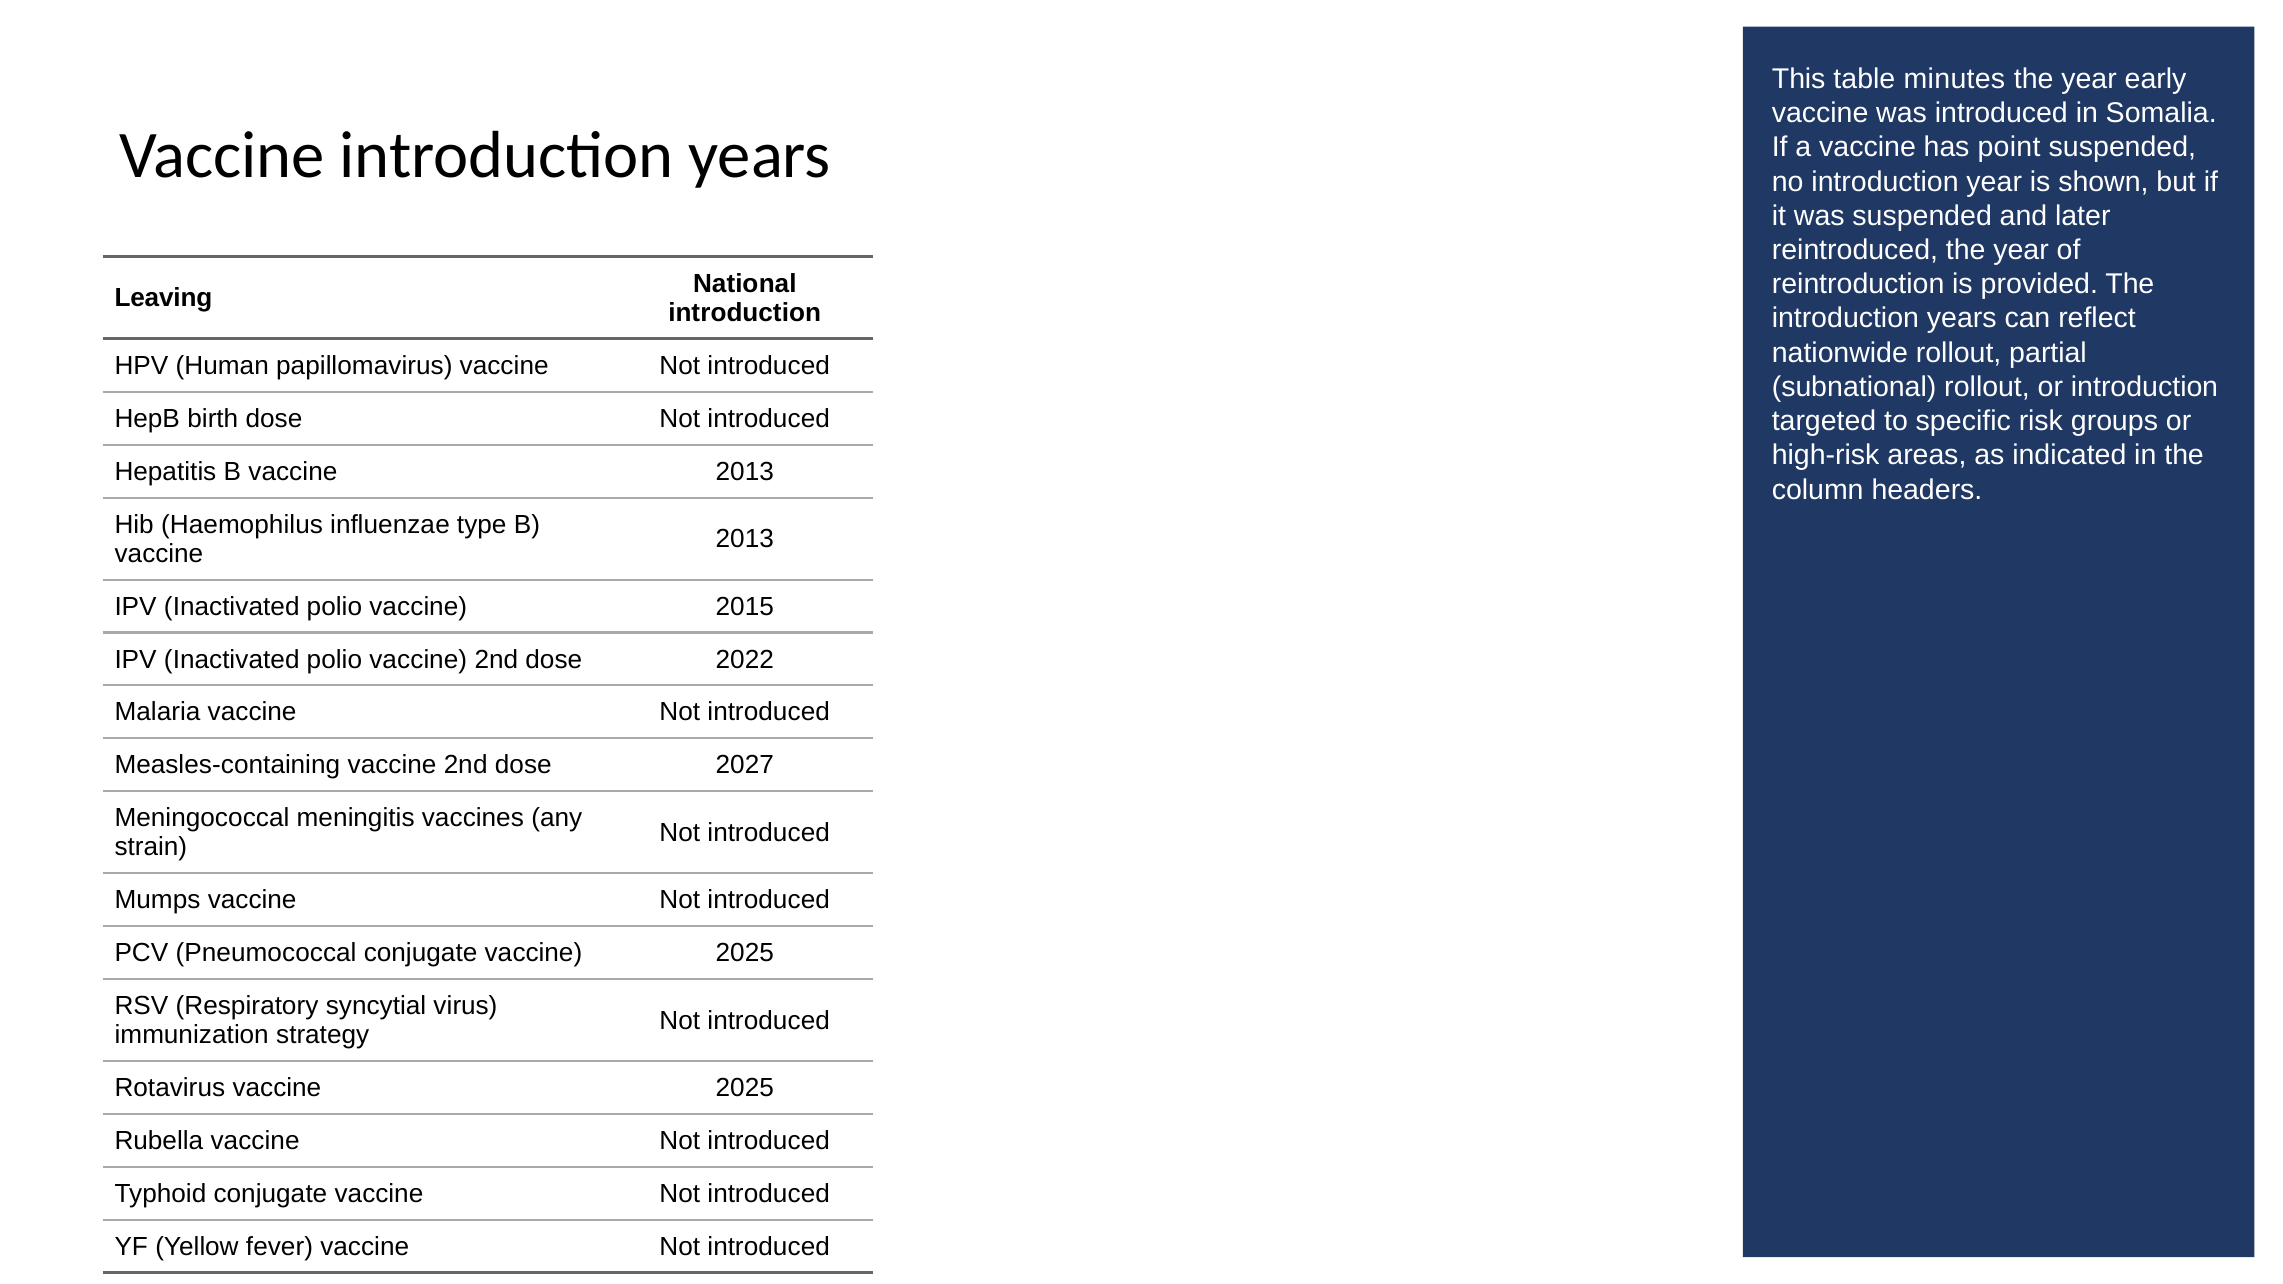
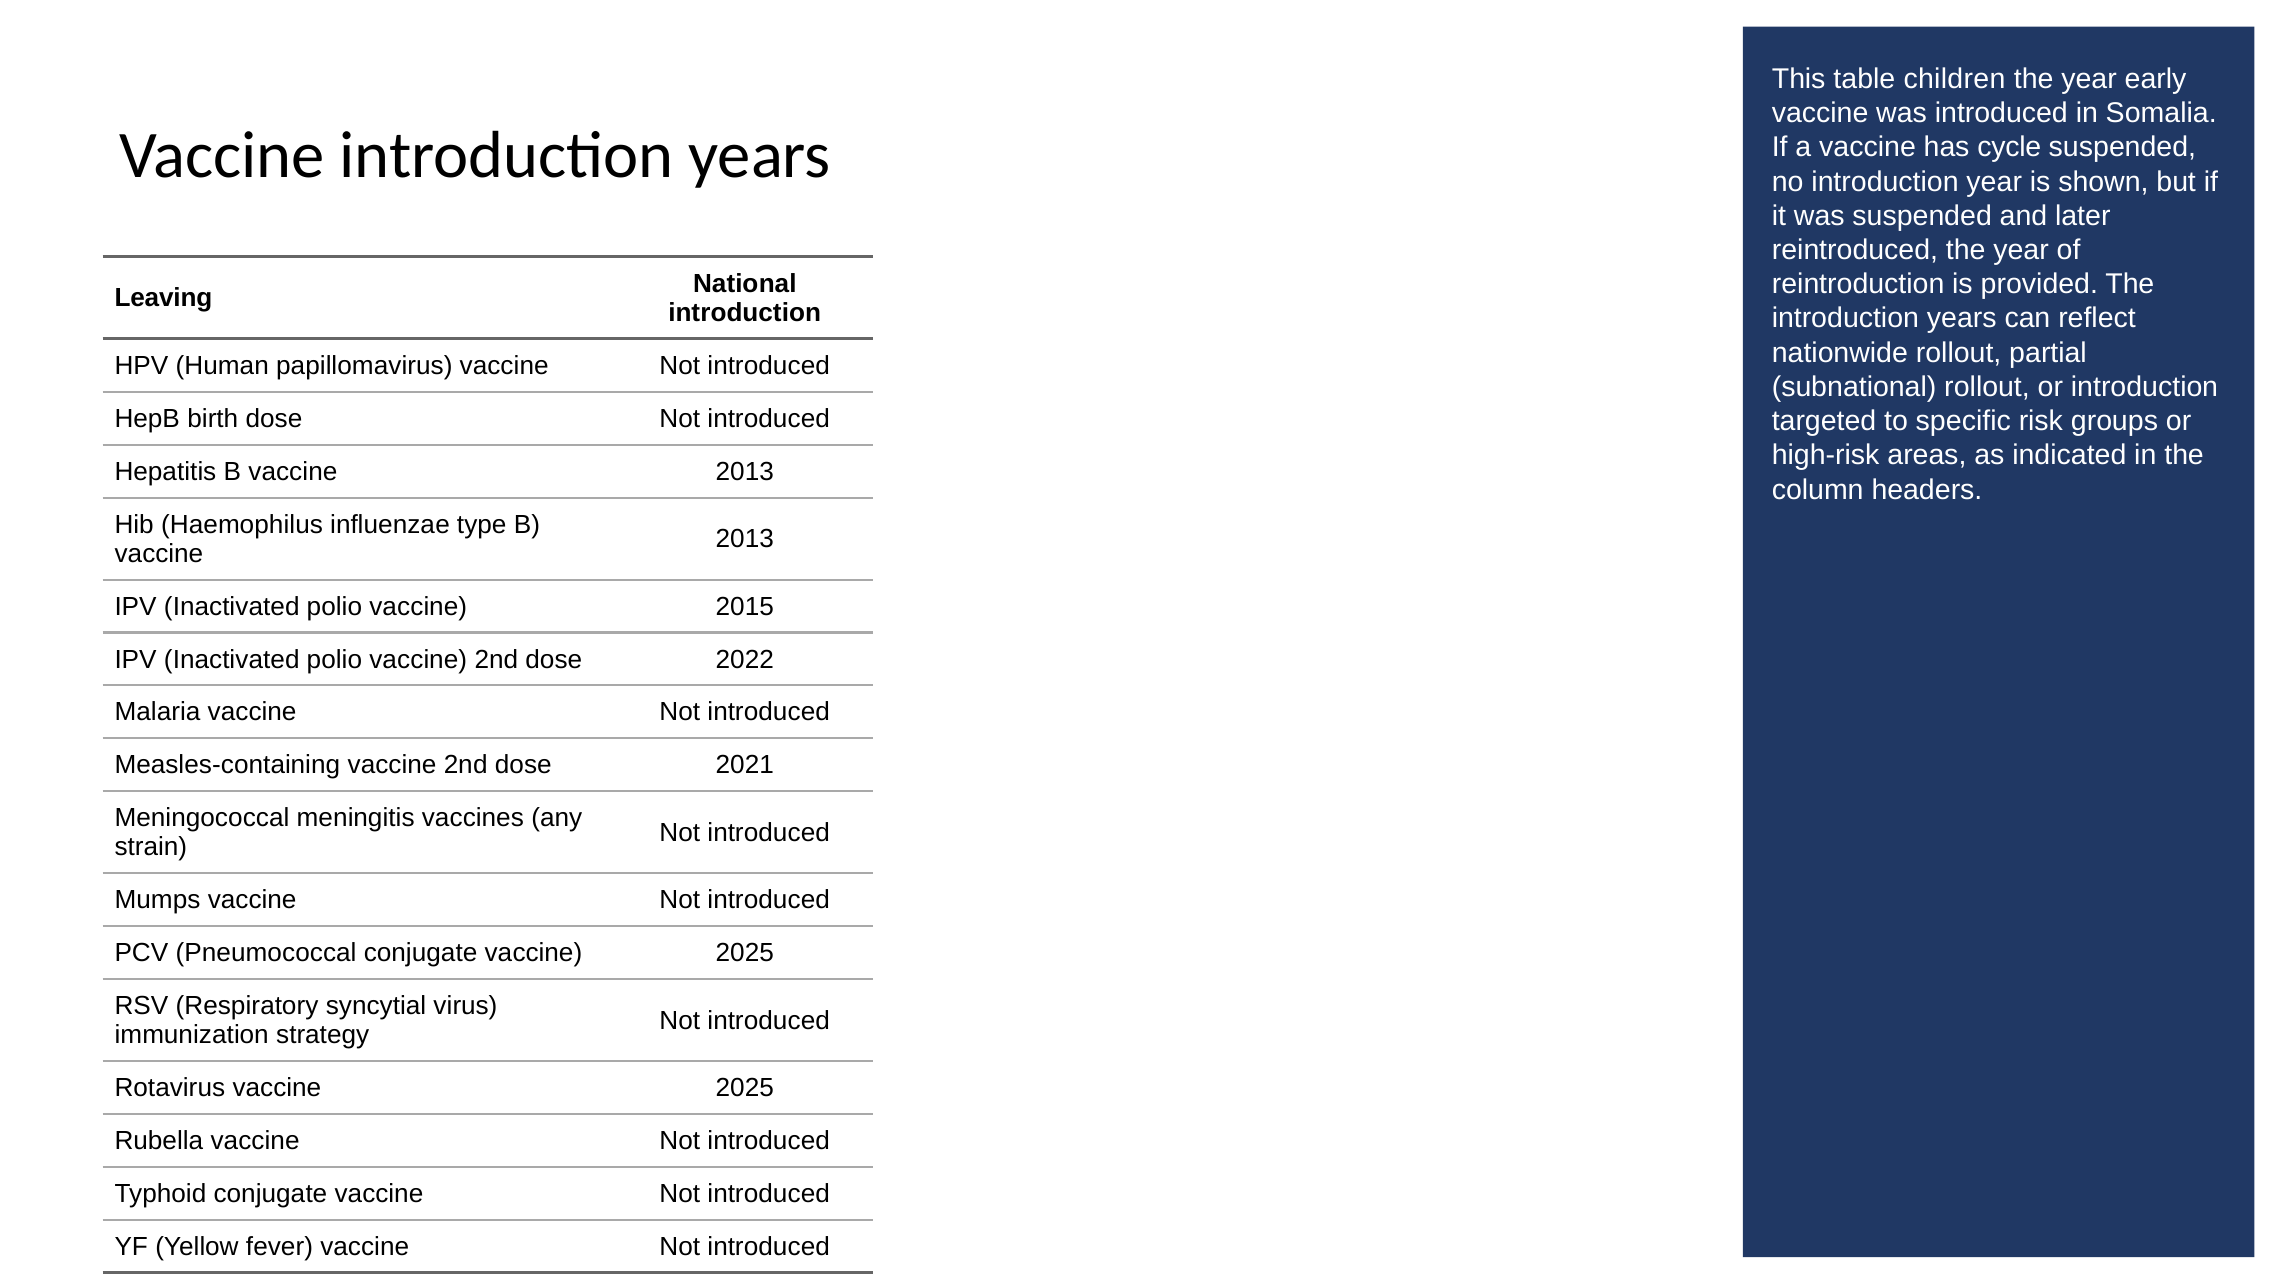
minutes: minutes -> children (1954, 79)
point: point -> cycle (2009, 147)
2027: 2027 -> 2021 (745, 765)
